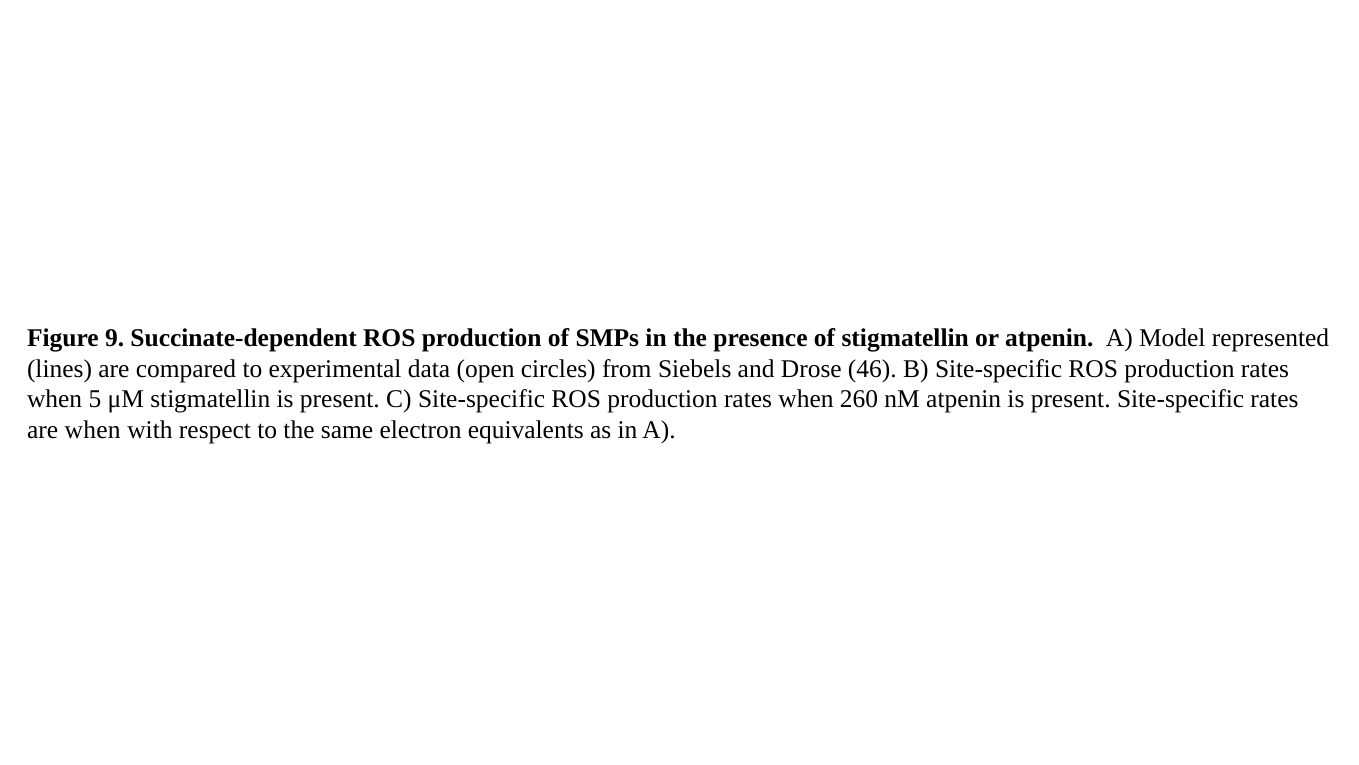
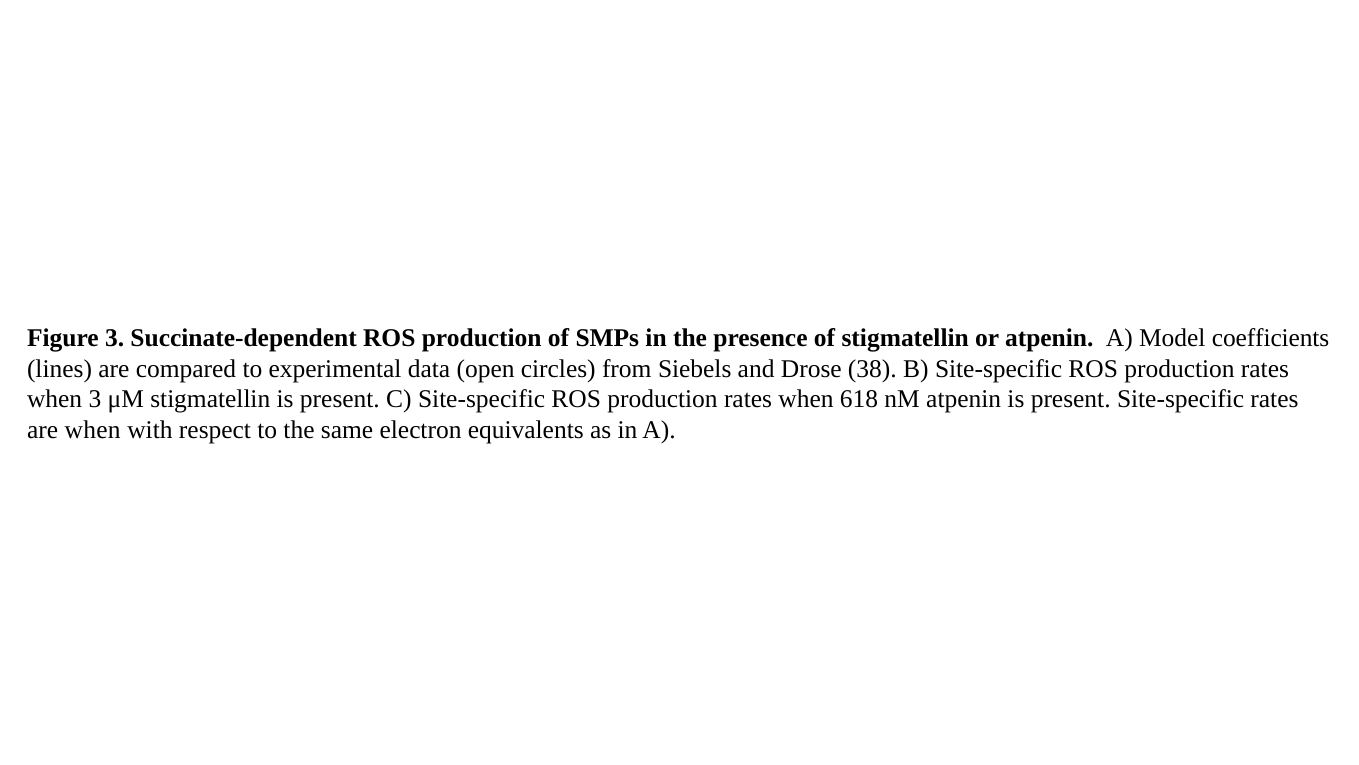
Figure 9: 9 -> 3 (115, 338)
represented: represented -> coefficients (1271, 338)
46: 46 -> 38 (872, 369)
when 5: 5 -> 3 (95, 399)
260: 260 -> 618 (859, 399)
